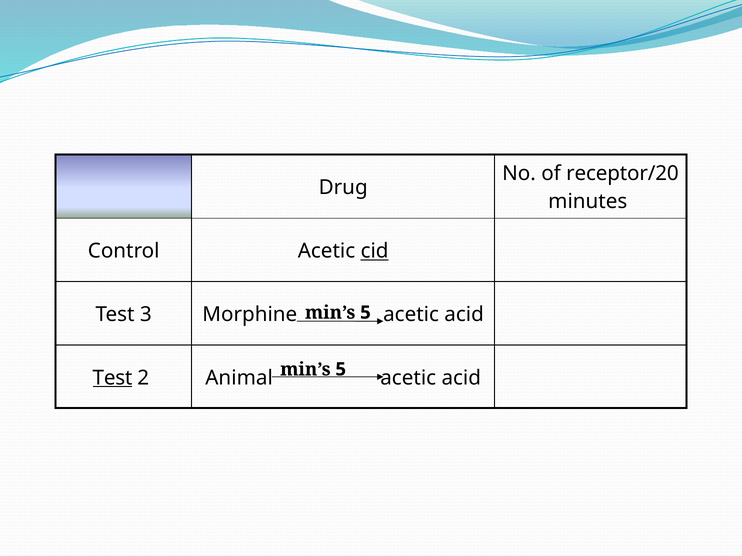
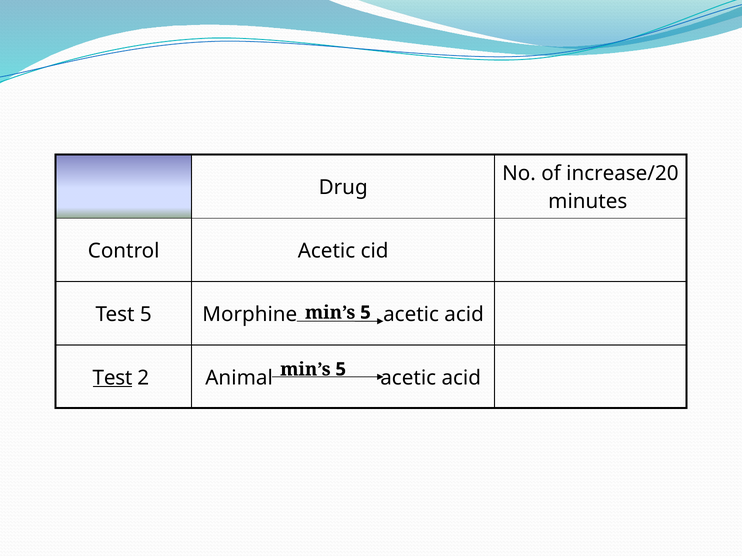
receptor/20: receptor/20 -> increase/20 (622, 174)
cid underline: present -> none (375, 251)
Test 3: 3 -> 5 (146, 315)
